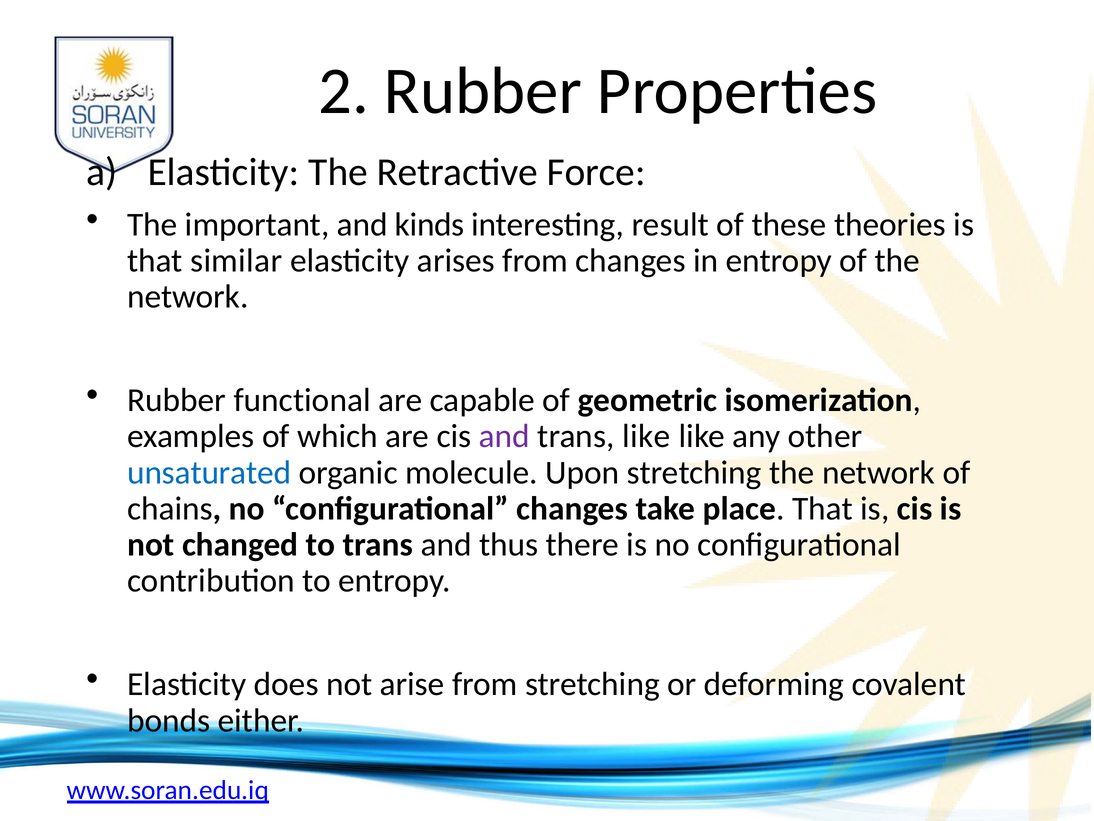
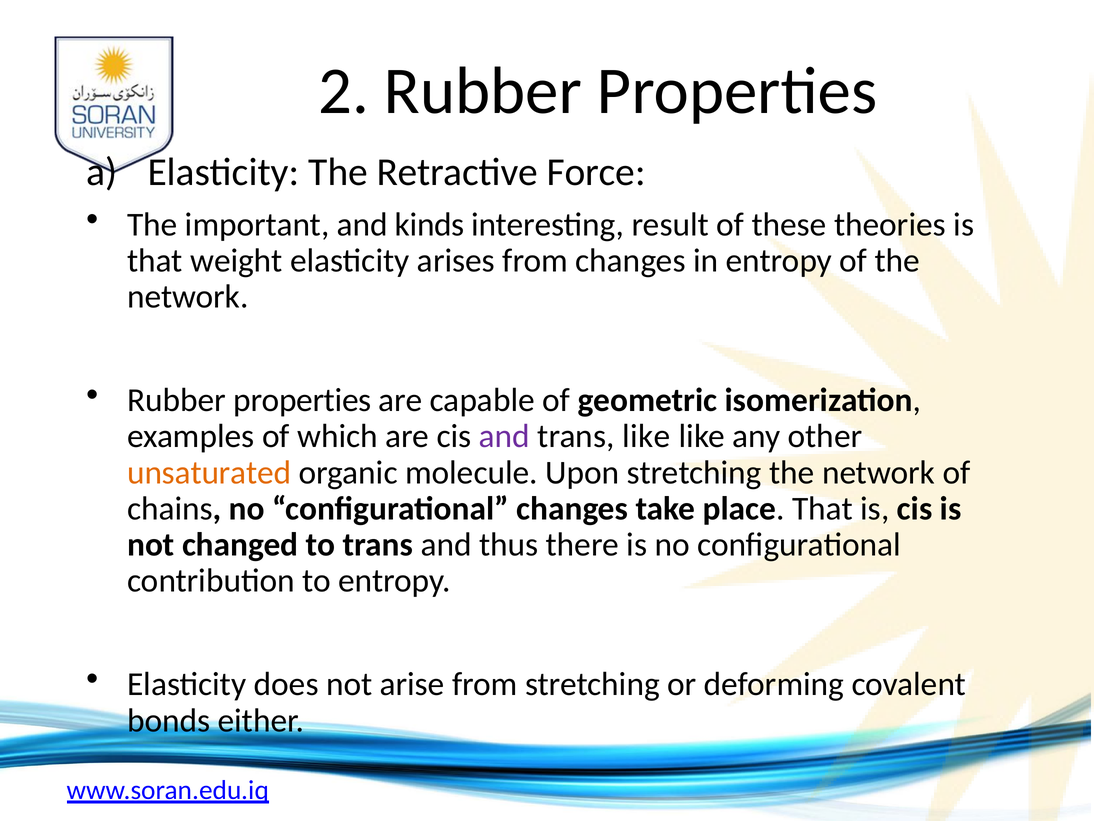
similar: similar -> weight (236, 260)
functional: functional -> properties (302, 400)
unsaturated colour: blue -> orange (209, 472)
